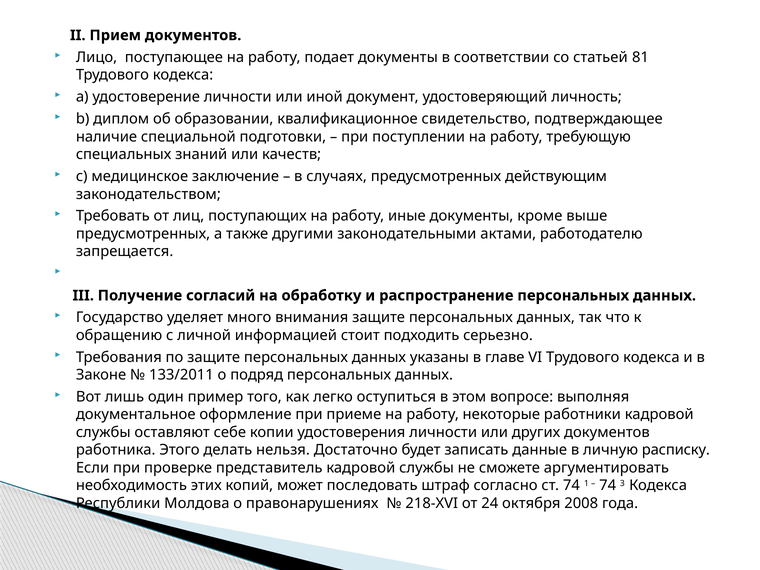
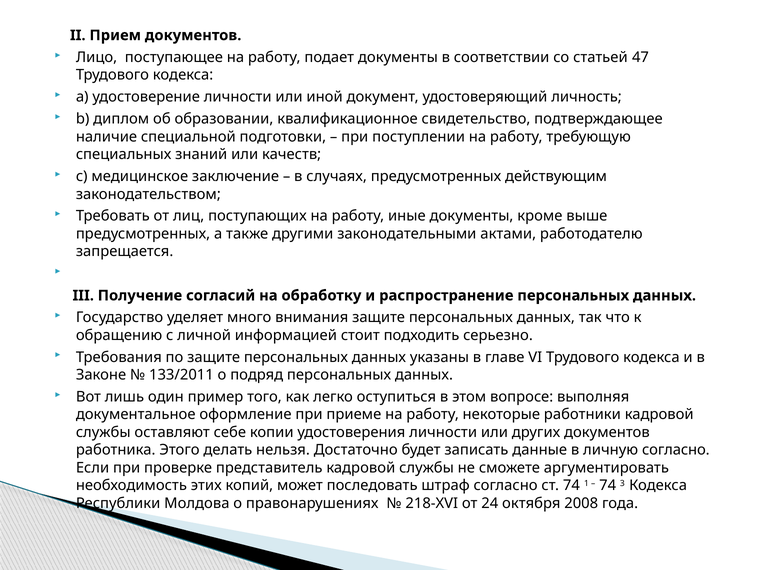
81: 81 -> 47 (641, 57)
личную расписку: расписку -> согласно (676, 450)
